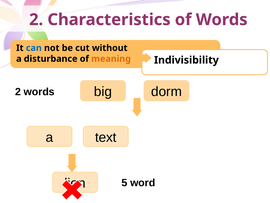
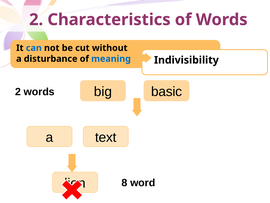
meaning colour: orange -> blue (111, 59)
dorm: dorm -> basic (167, 91)
5: 5 -> 8 (124, 182)
